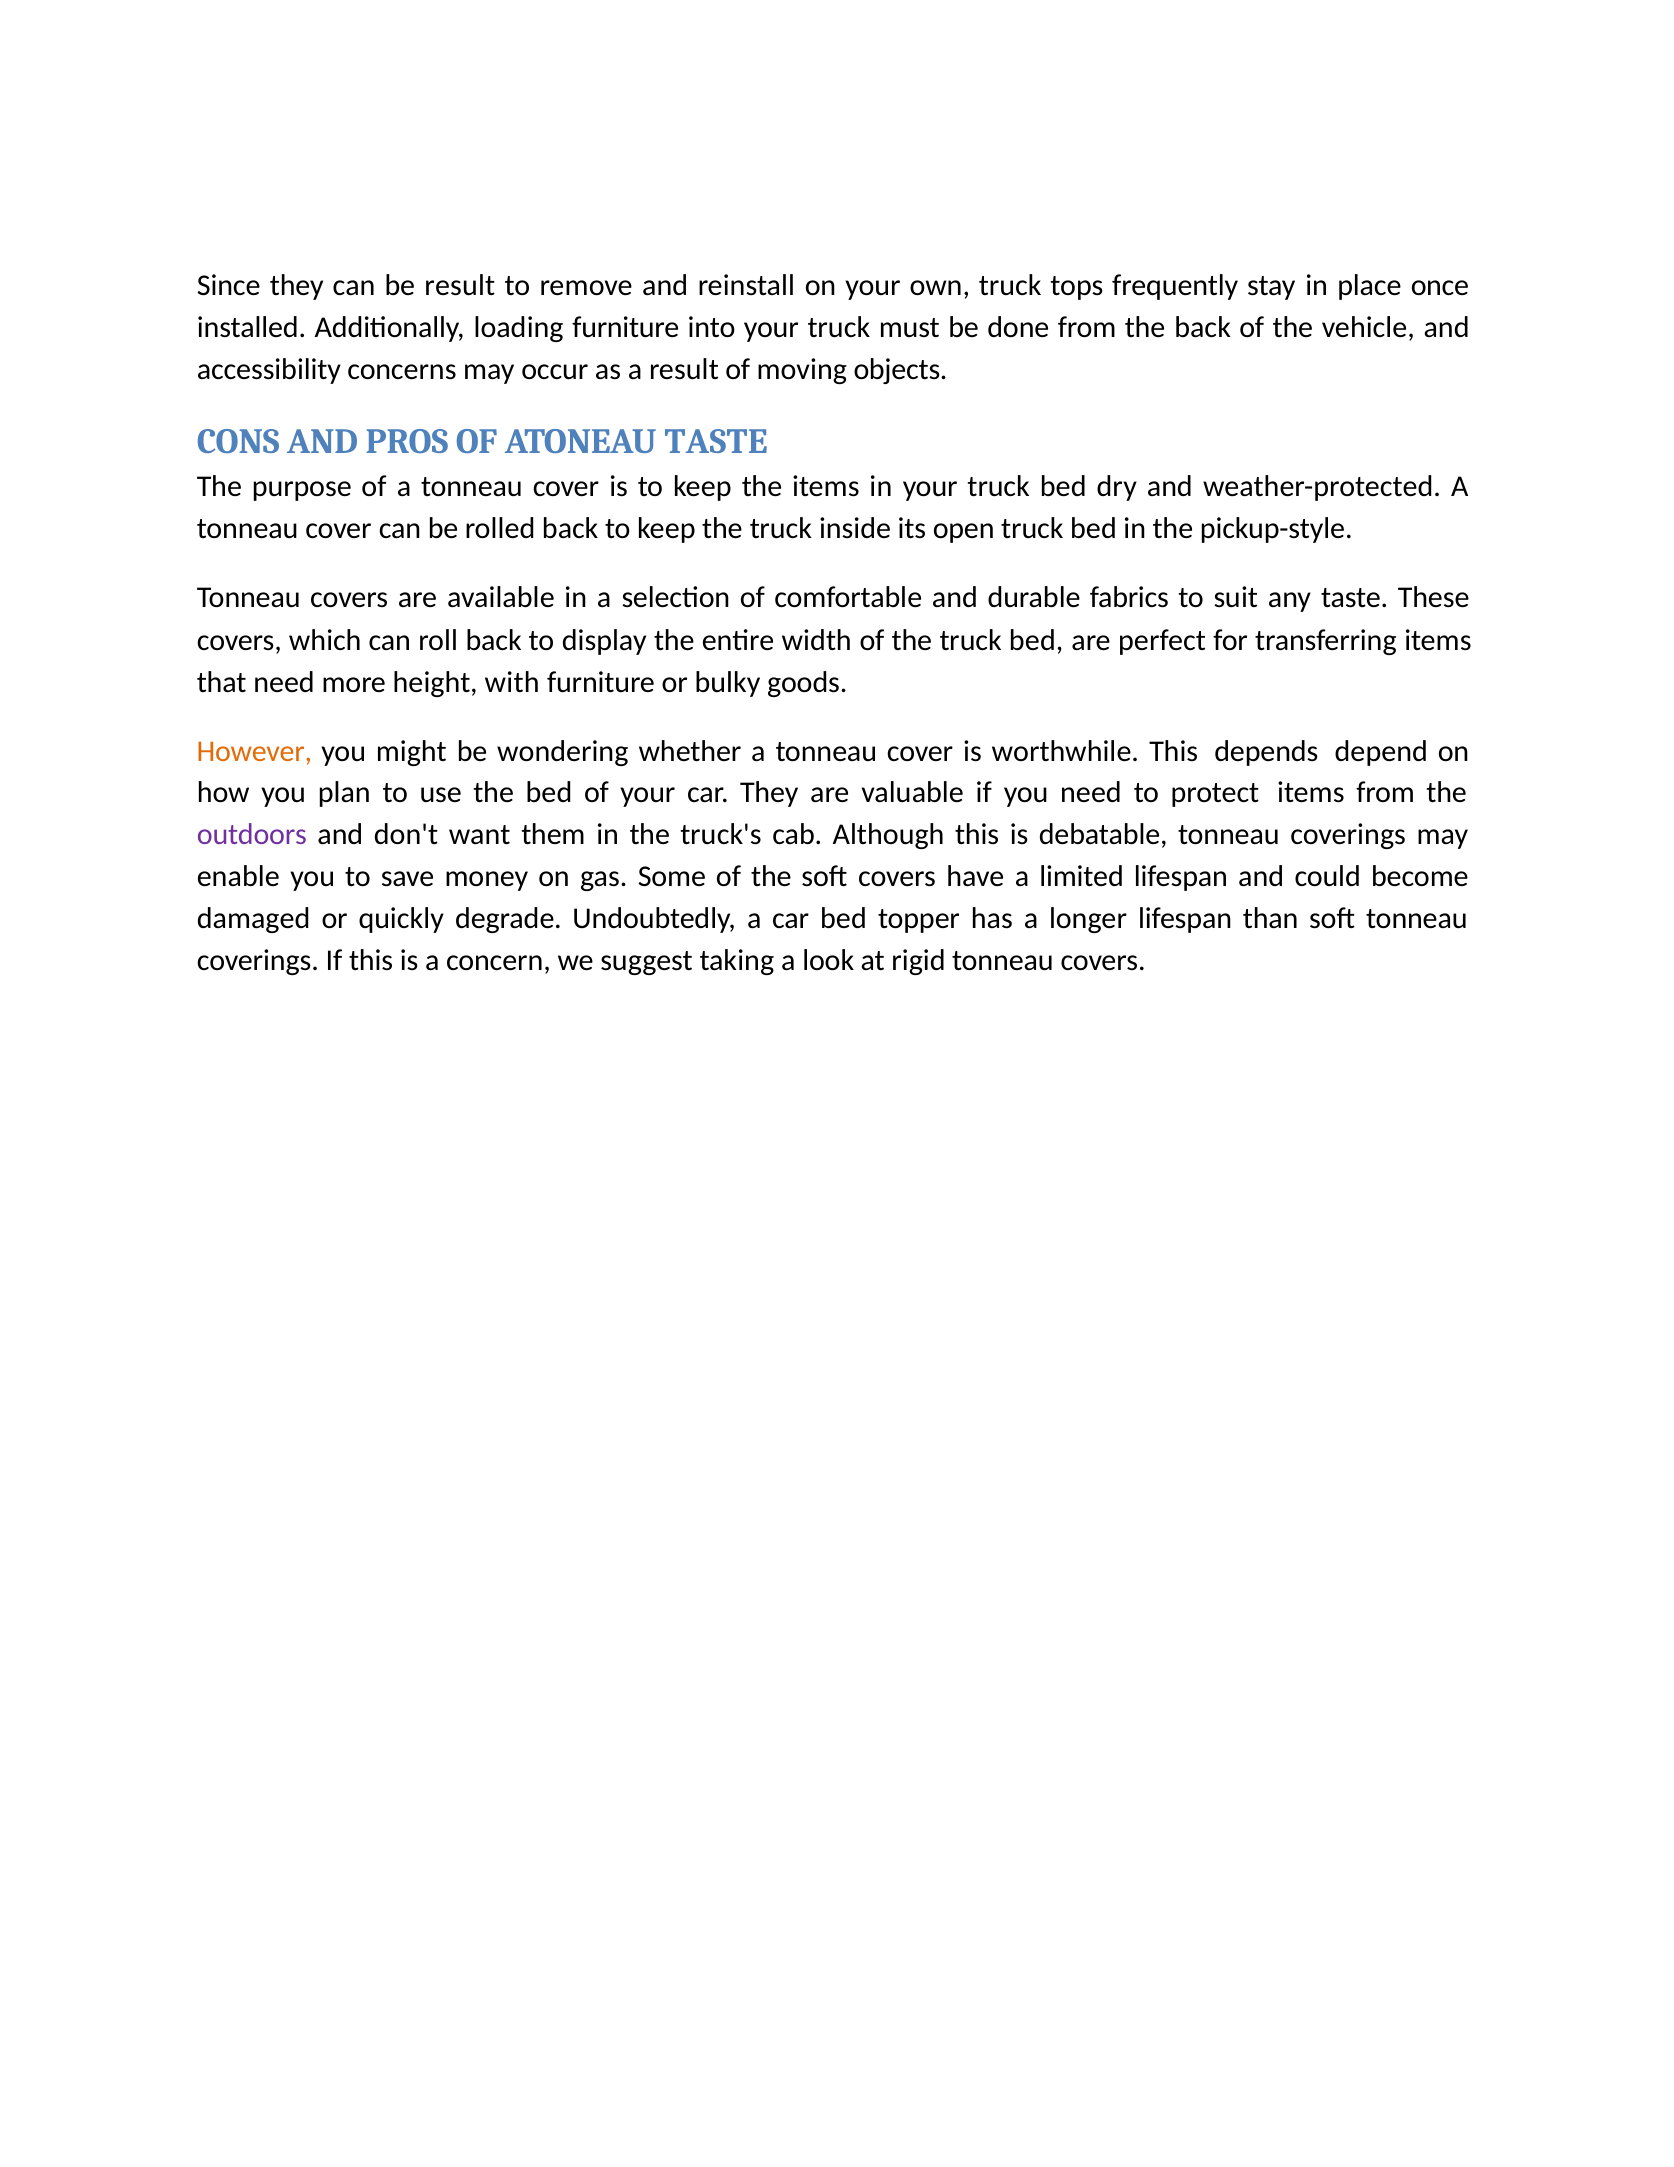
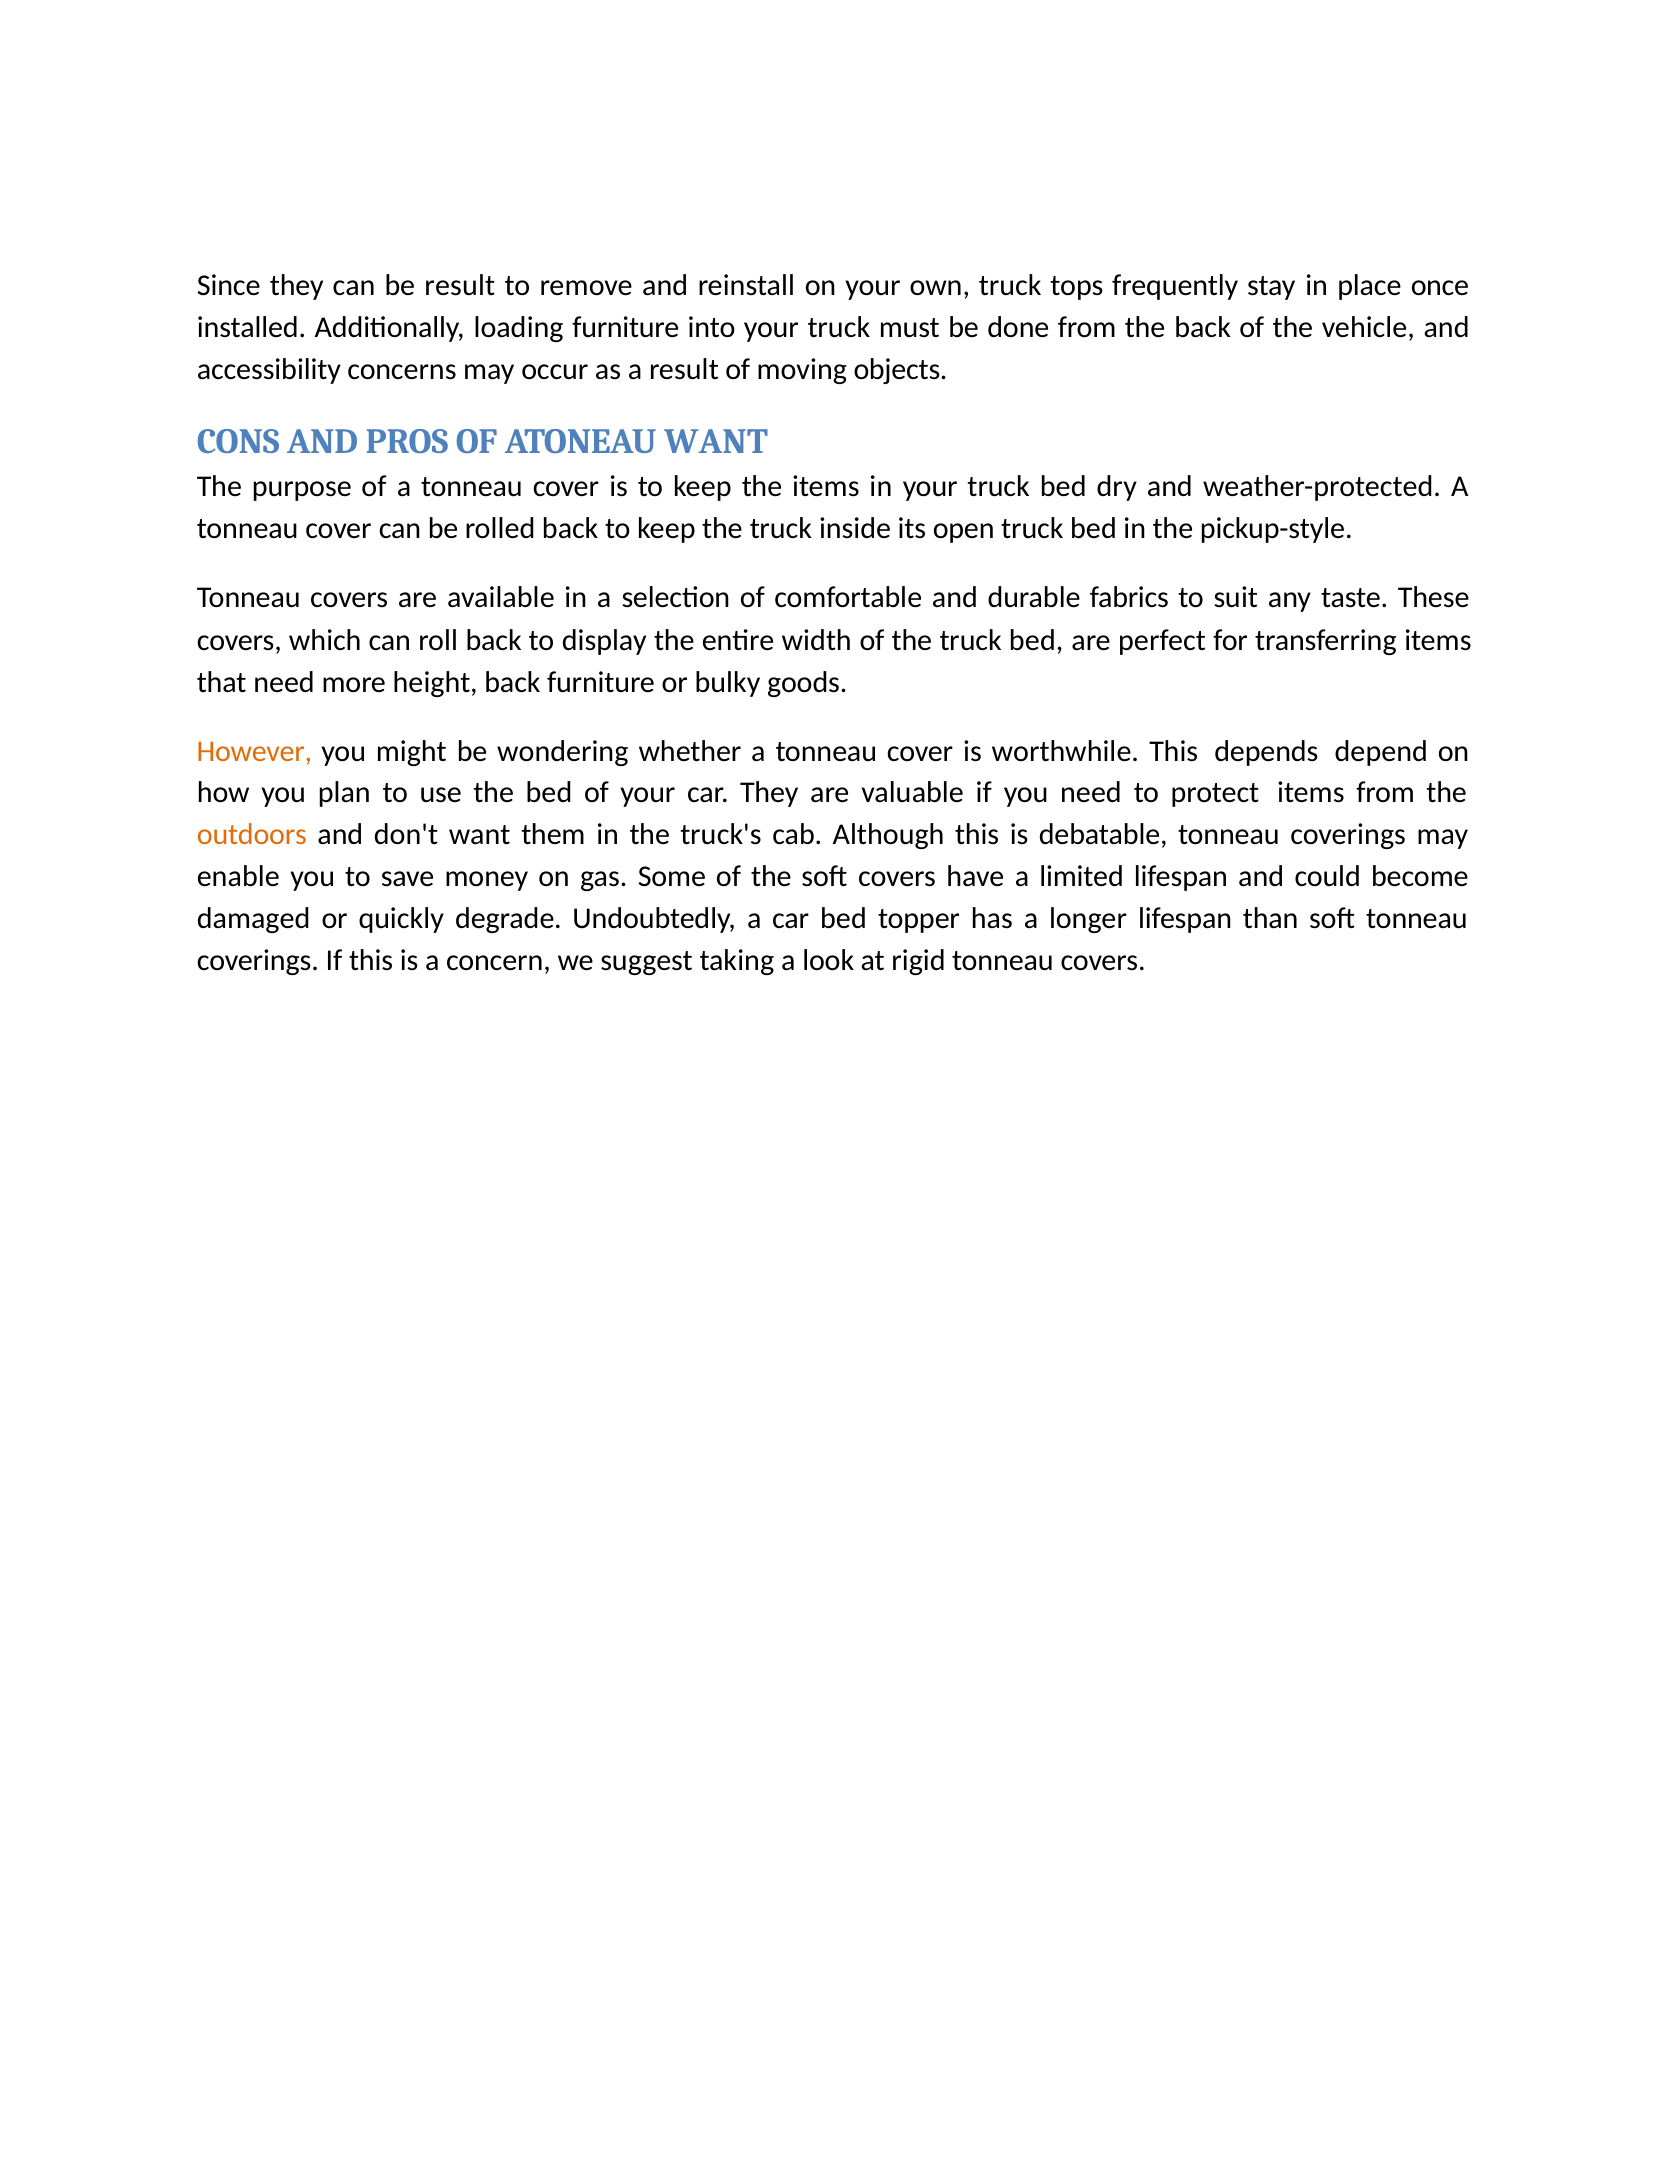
ATONEAU TASTE: TASTE -> WANT (716, 442)
height with: with -> back (512, 682)
outdoors colour: purple -> orange (252, 835)
